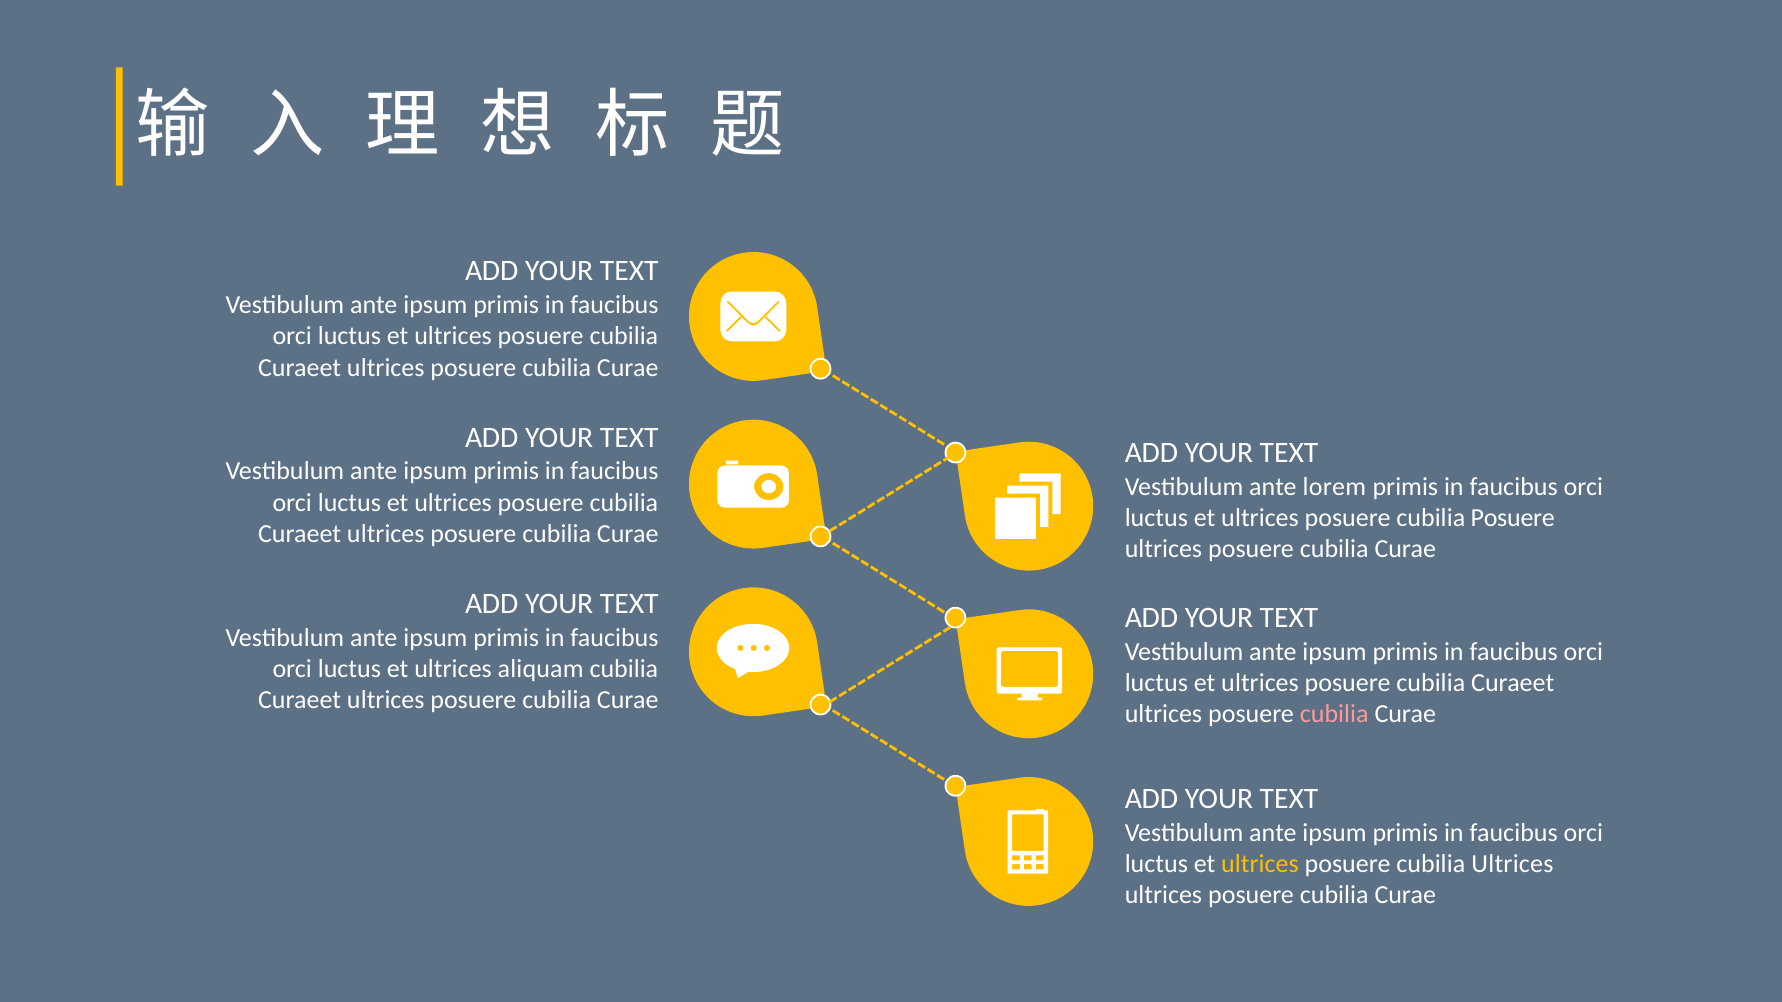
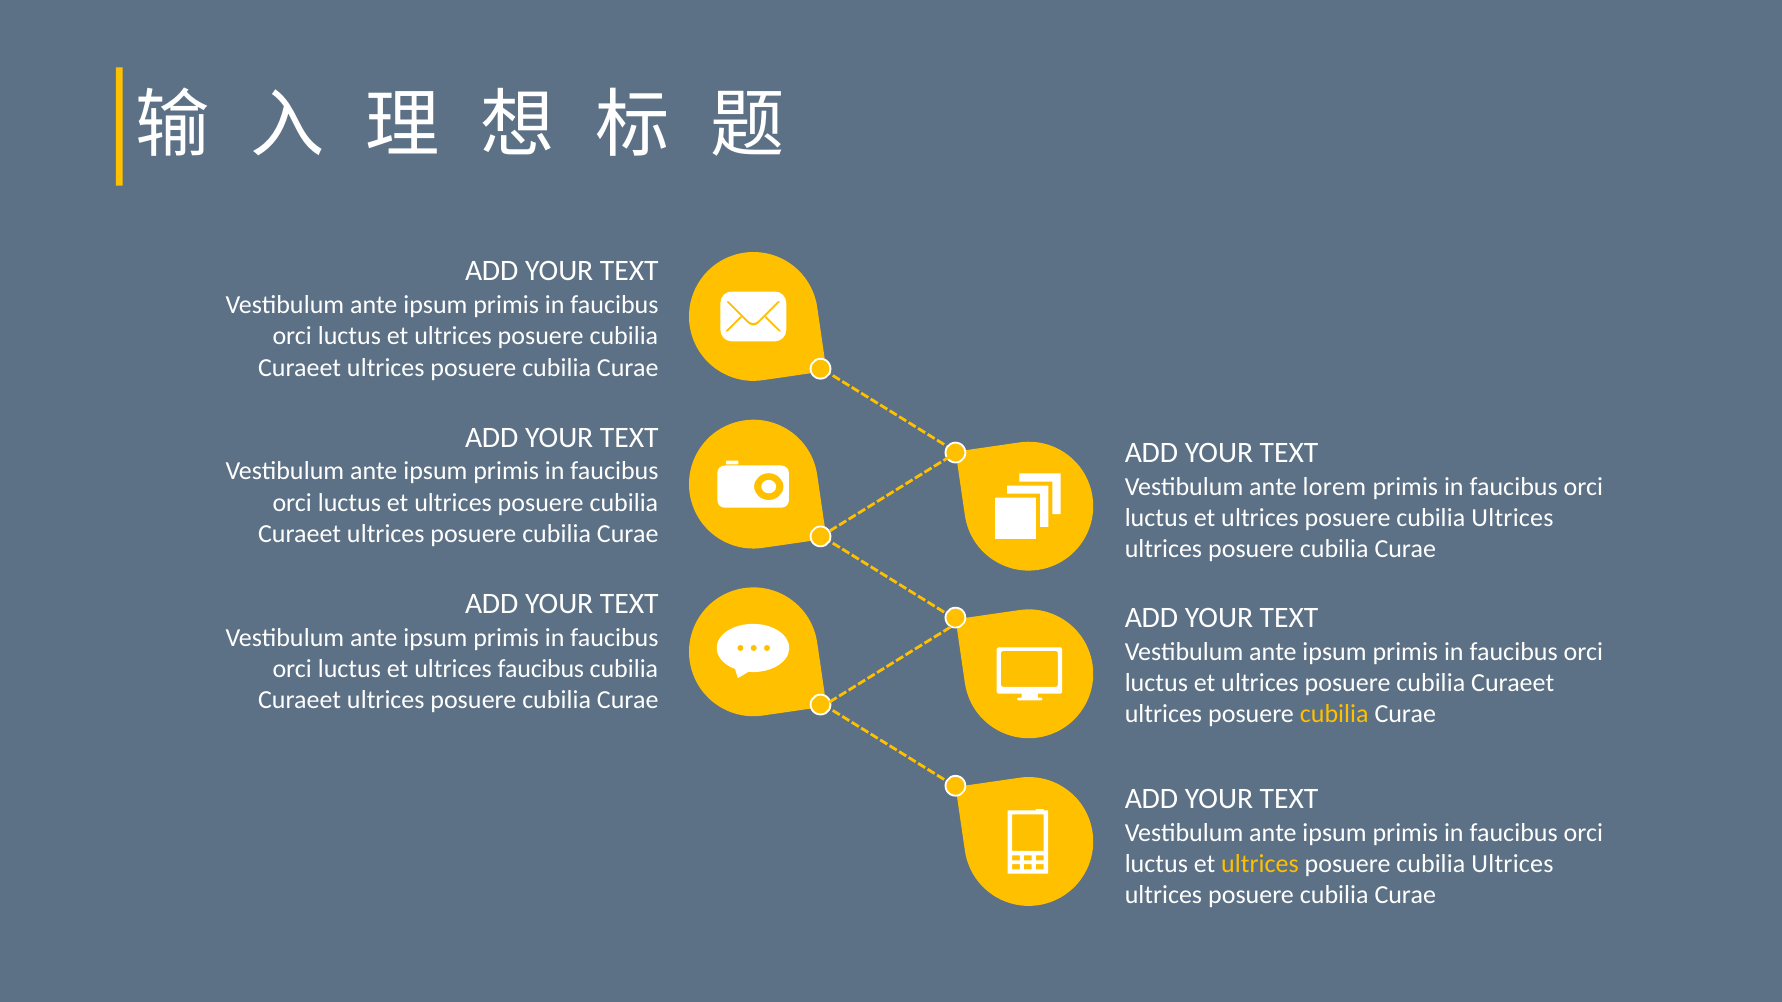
Posuere: Posuere -> Ultrices (1512, 518)
ultrices aliquam: aliquam -> faucibus (541, 669)
cubilia colour: pink -> yellow (1334, 714)
